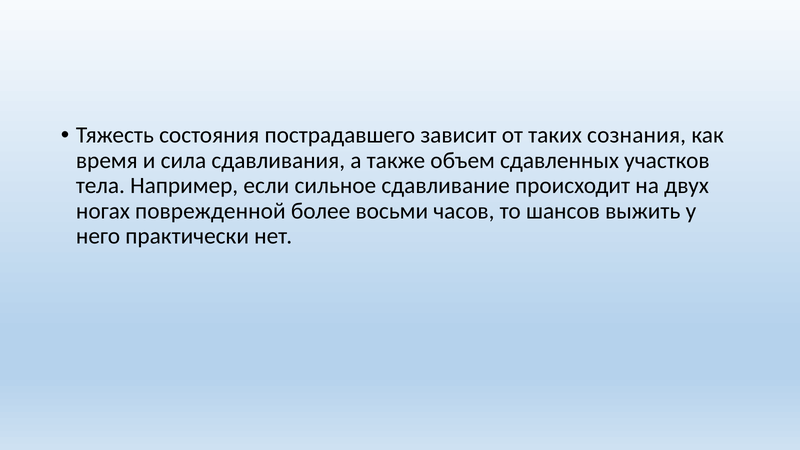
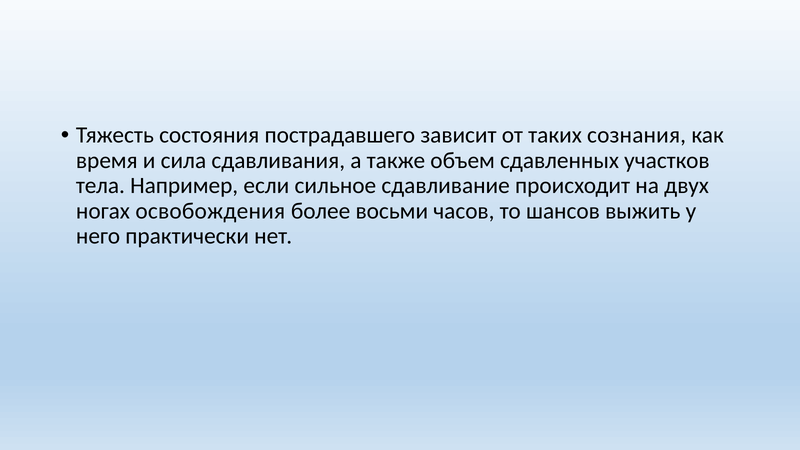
поврежденной: поврежденной -> освобождения (210, 211)
